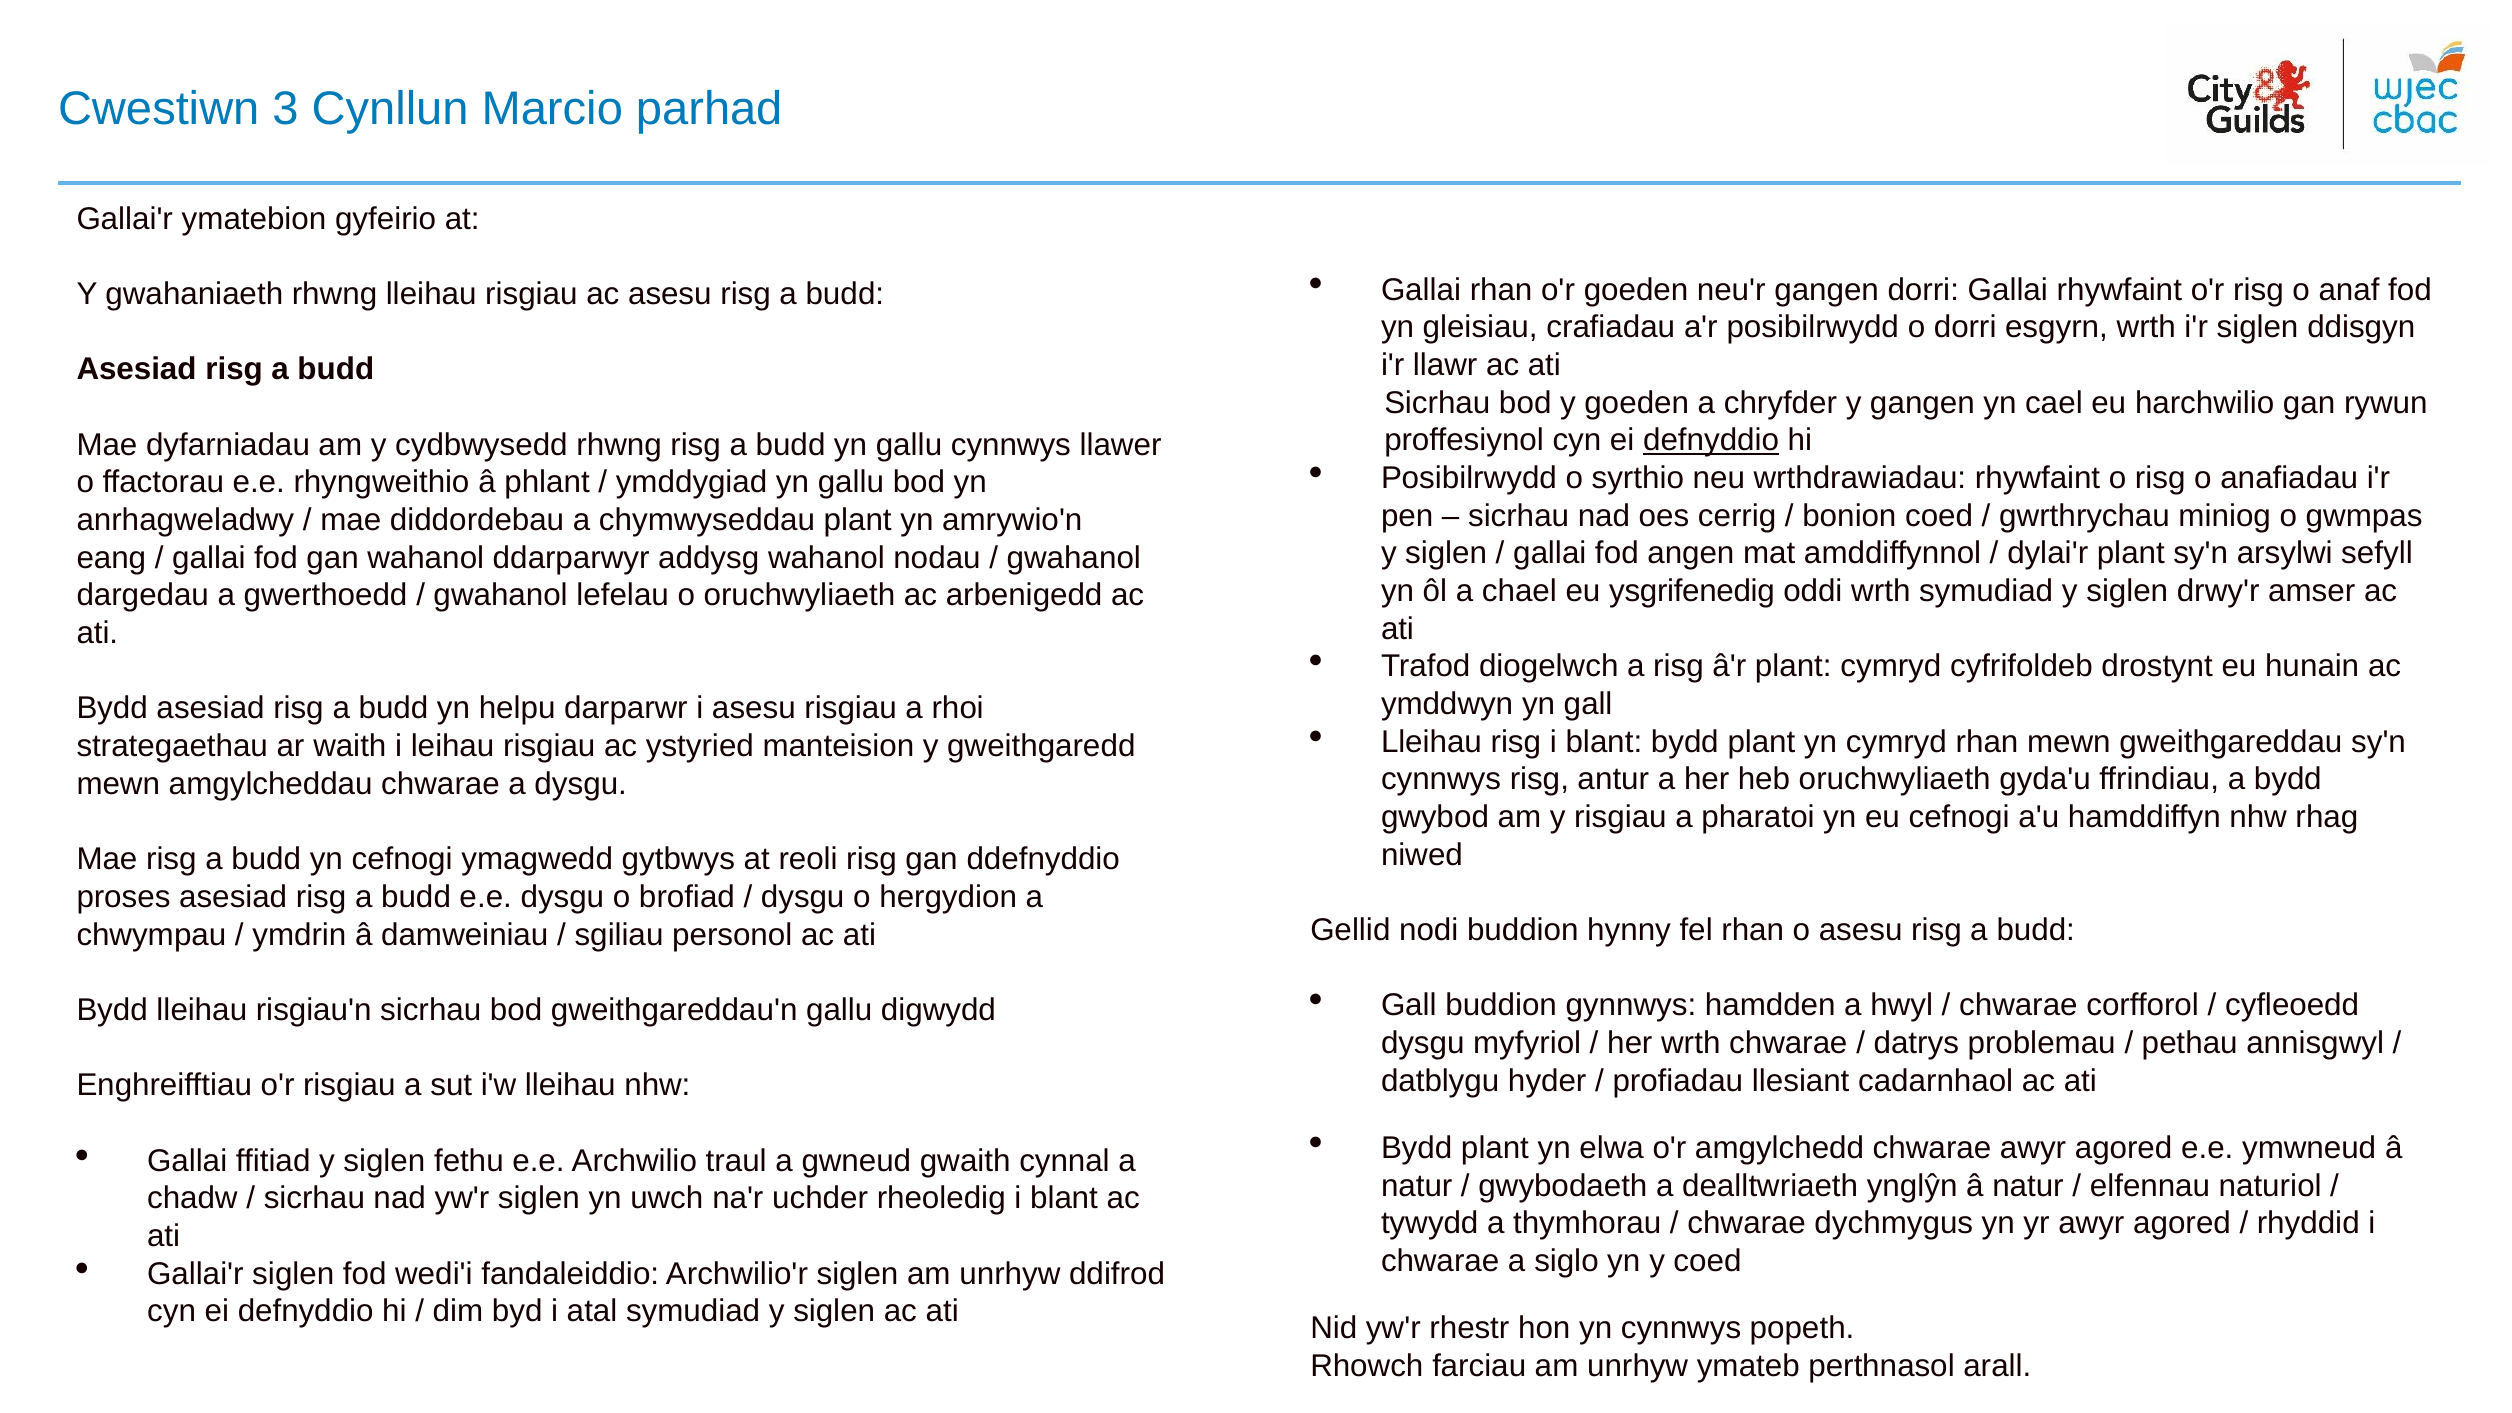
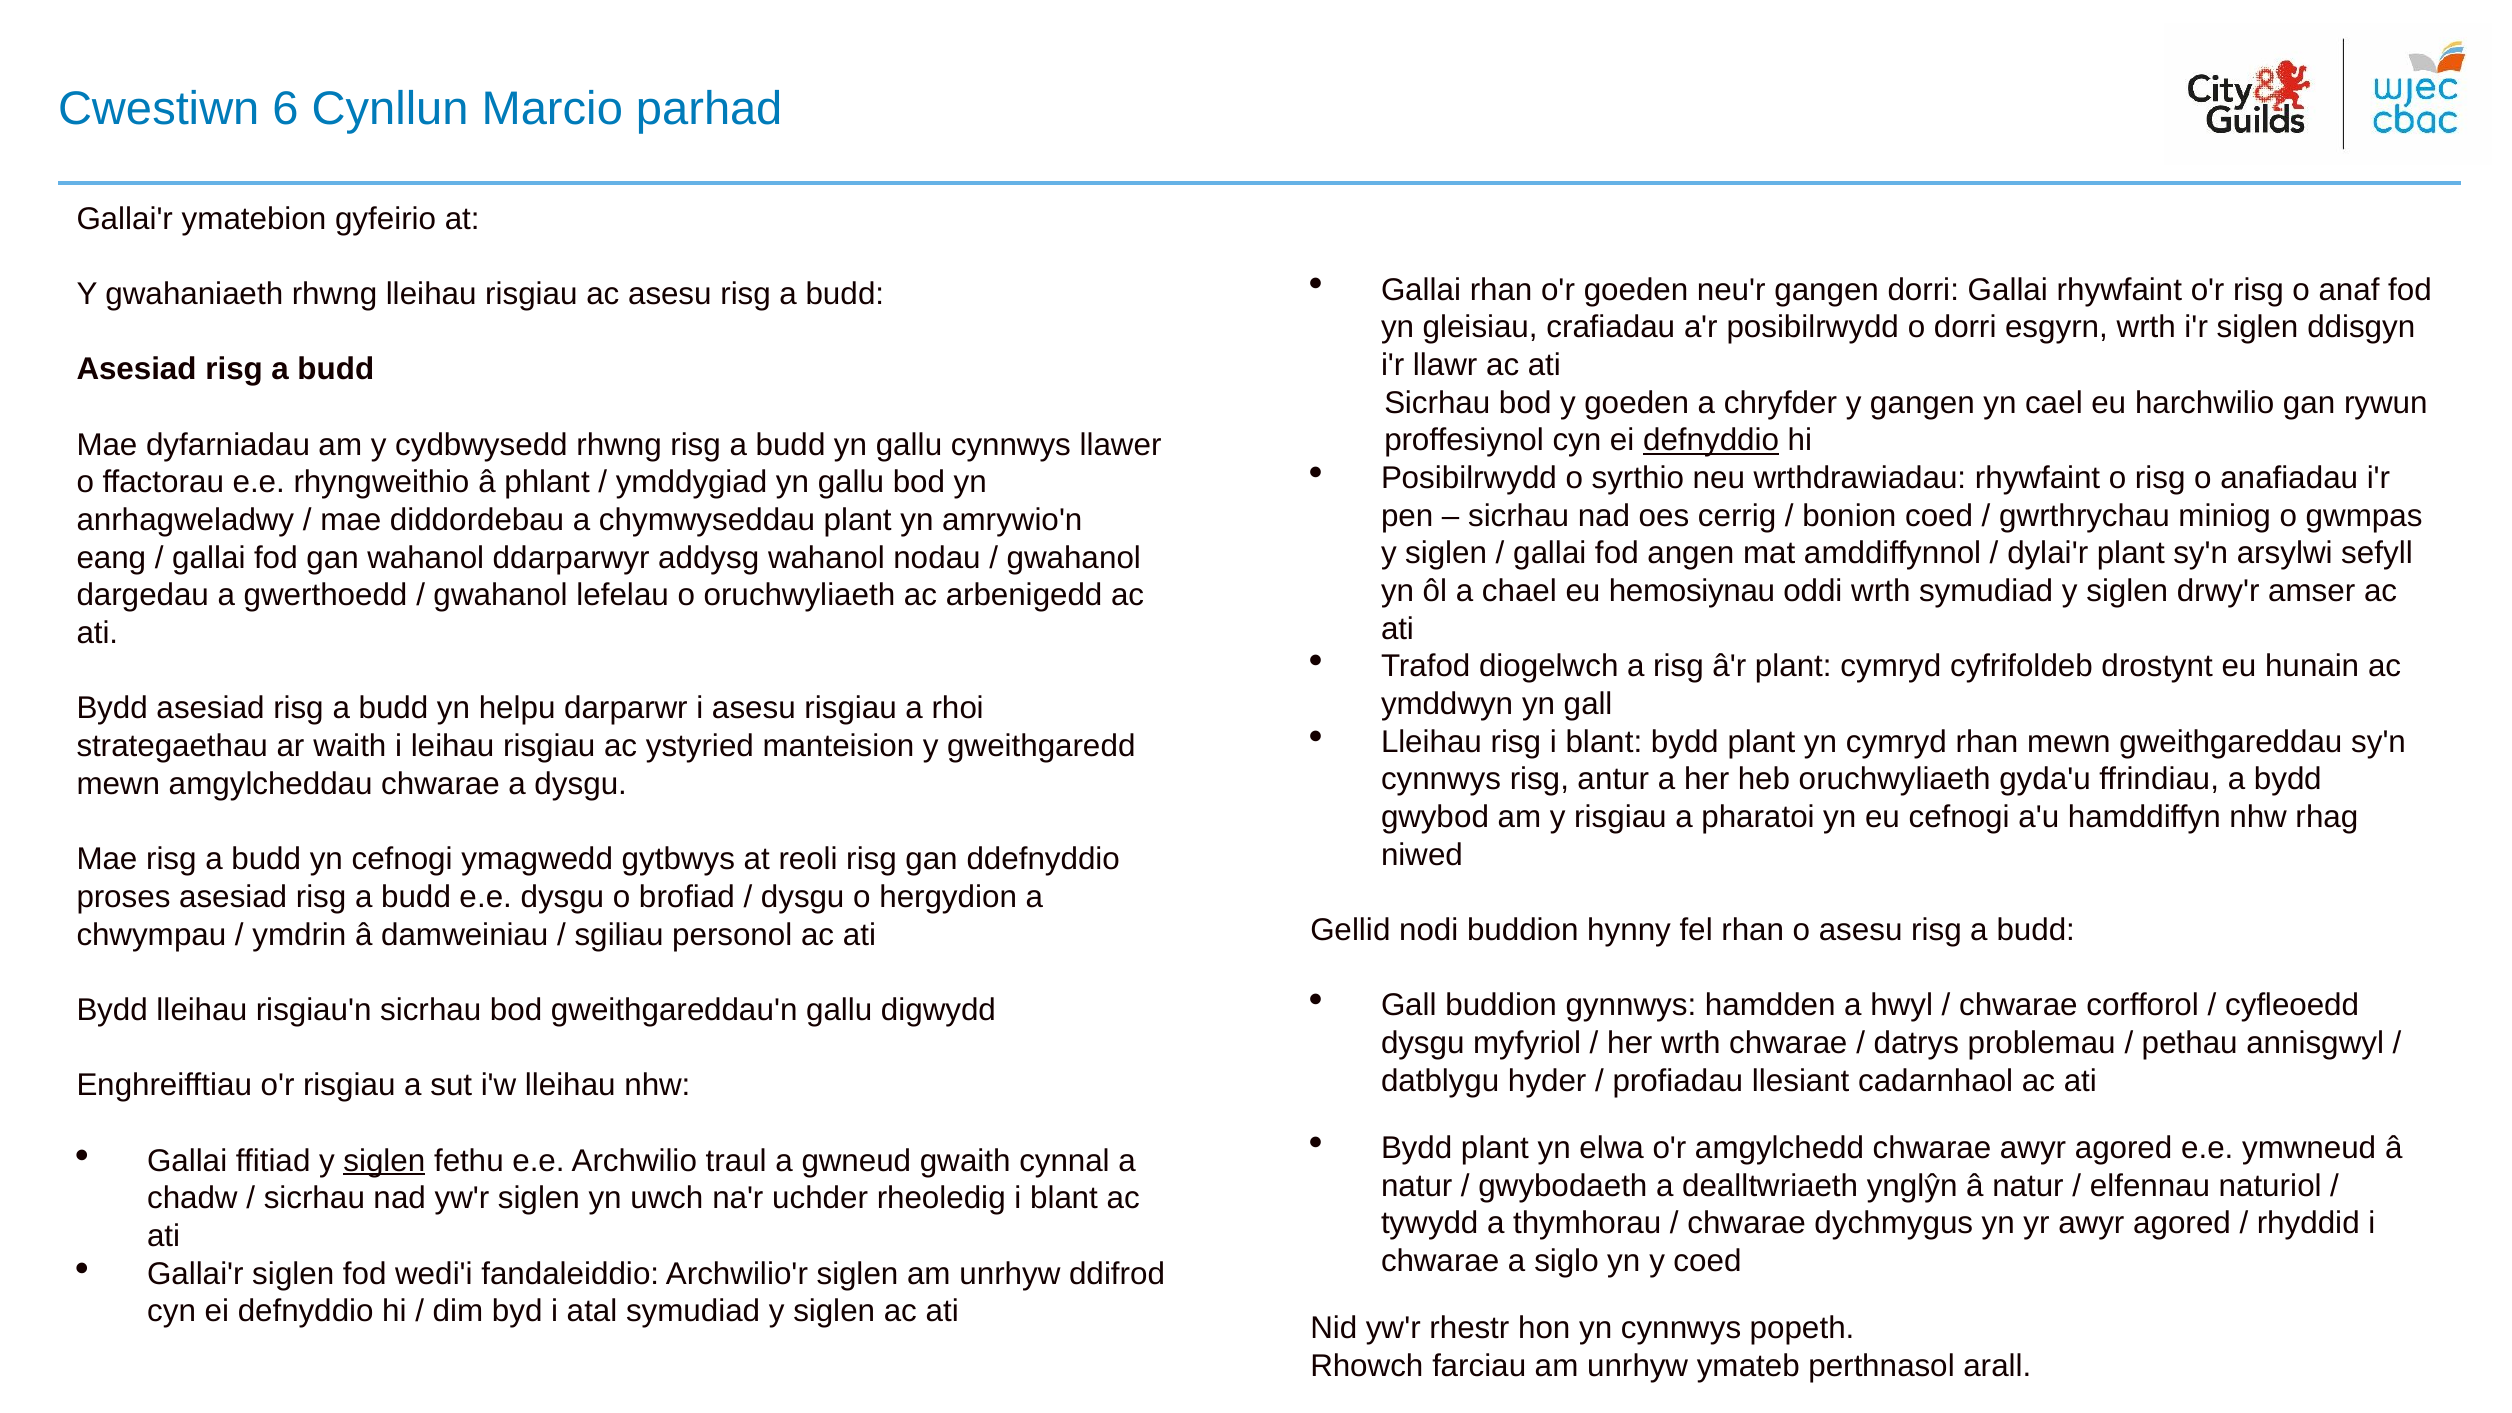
3: 3 -> 6 (285, 109)
ysgrifenedig: ysgrifenedig -> hemosiynau (1692, 591)
siglen underline: none -> present (384, 1161)
